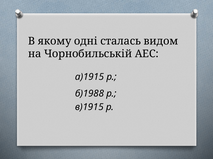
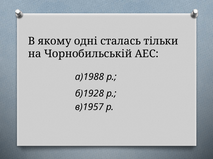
видом: видом -> тільки (161, 41)
а)1915: а)1915 -> а)1988 (90, 77)
б)1988: б)1988 -> б)1928 (89, 94)
в)1915: в)1915 -> в)1957 (89, 107)
